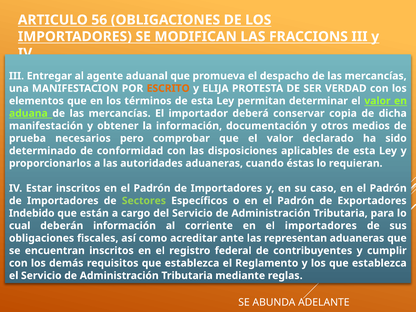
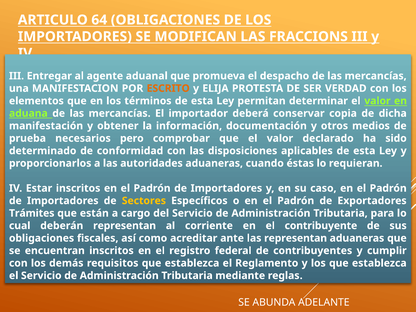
56: 56 -> 64 (99, 20)
Sectores colour: light green -> yellow (144, 201)
Indebido: Indebido -> Trámites (32, 213)
deberán información: información -> representan (125, 226)
el importadores: importadores -> contribuyente (321, 226)
